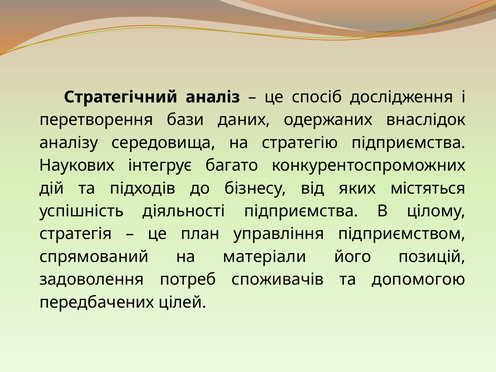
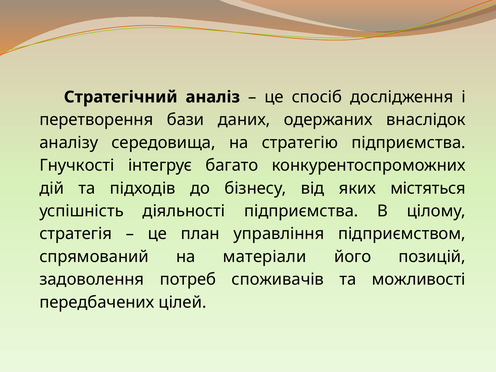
Наукових: Наукових -> Гнучкості (77, 165)
допомогою: допомогою -> можливості (419, 279)
